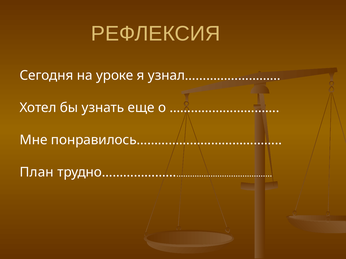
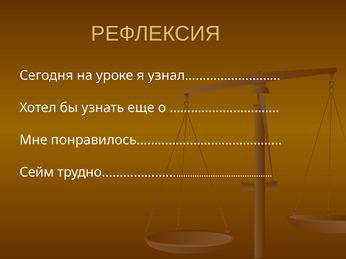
План: План -> Сейм (37, 173)
